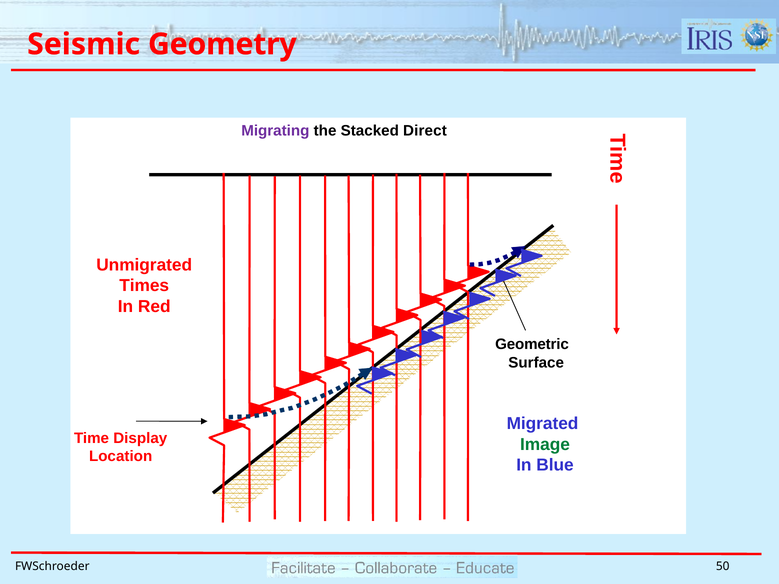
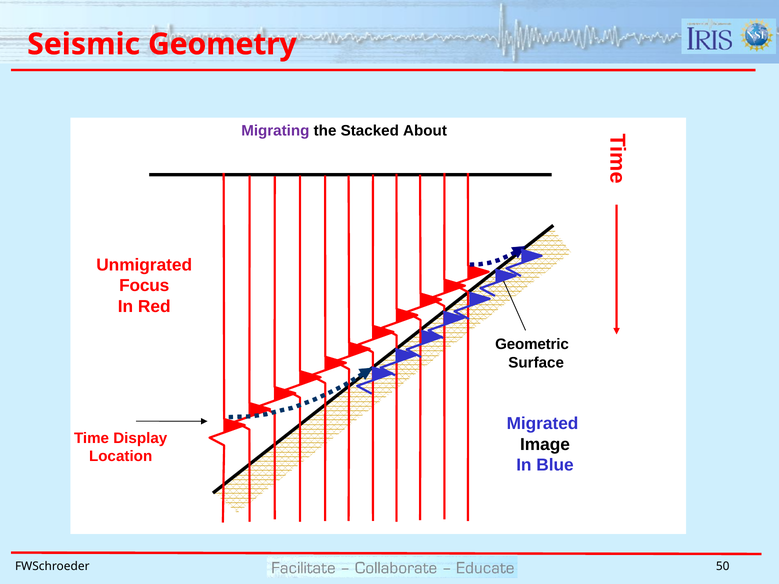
Direct: Direct -> About (425, 131)
Times: Times -> Focus (144, 286)
Image colour: green -> black (545, 445)
